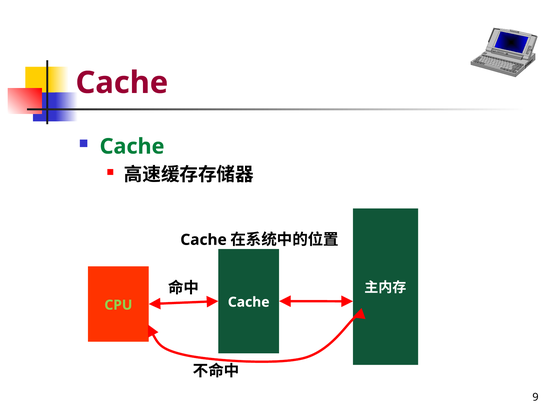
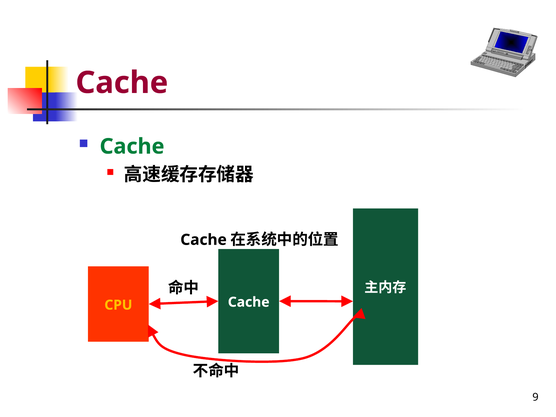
CPU colour: light green -> yellow (118, 305)
